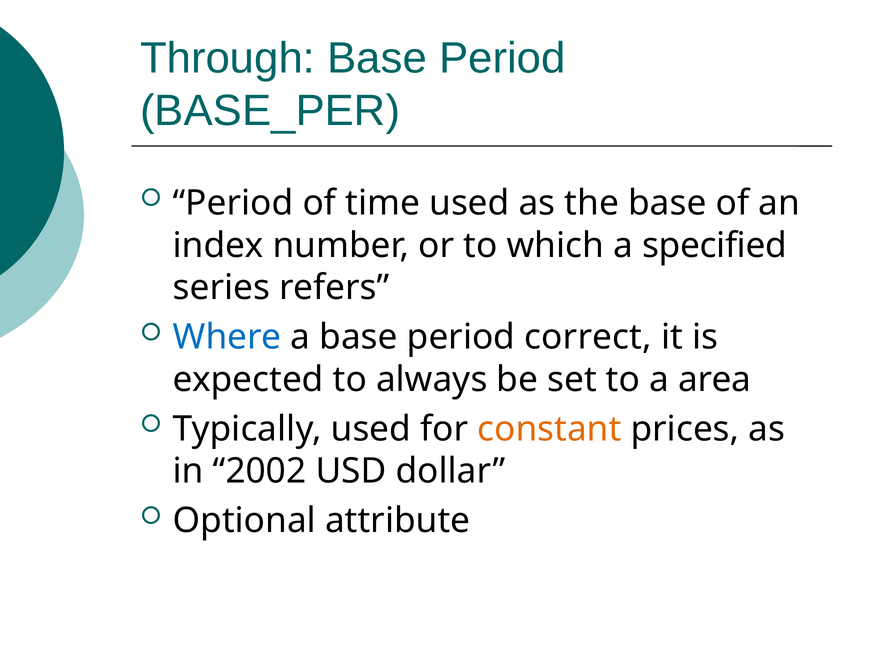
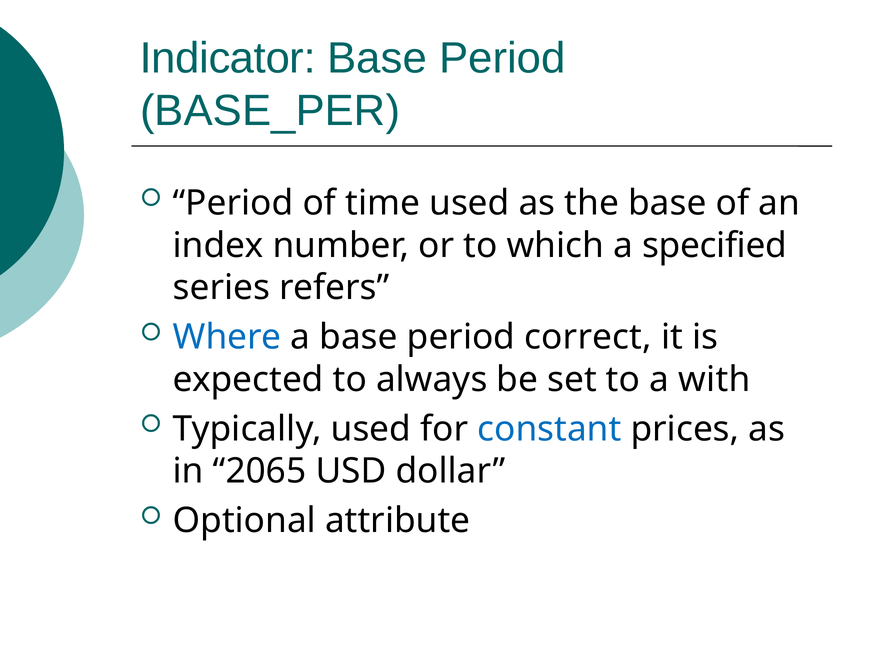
Through: Through -> Indicator (228, 58)
area: area -> with (714, 380)
constant colour: orange -> blue (549, 429)
2002: 2002 -> 2065 (260, 471)
